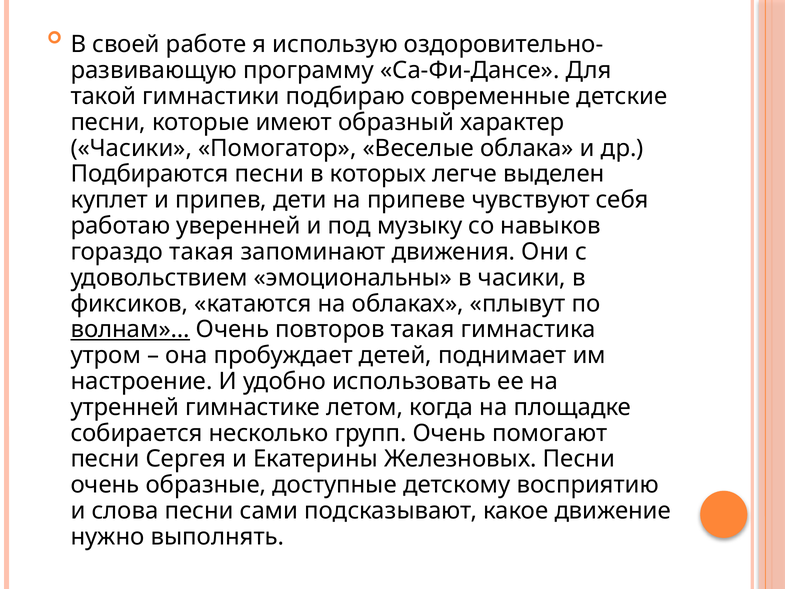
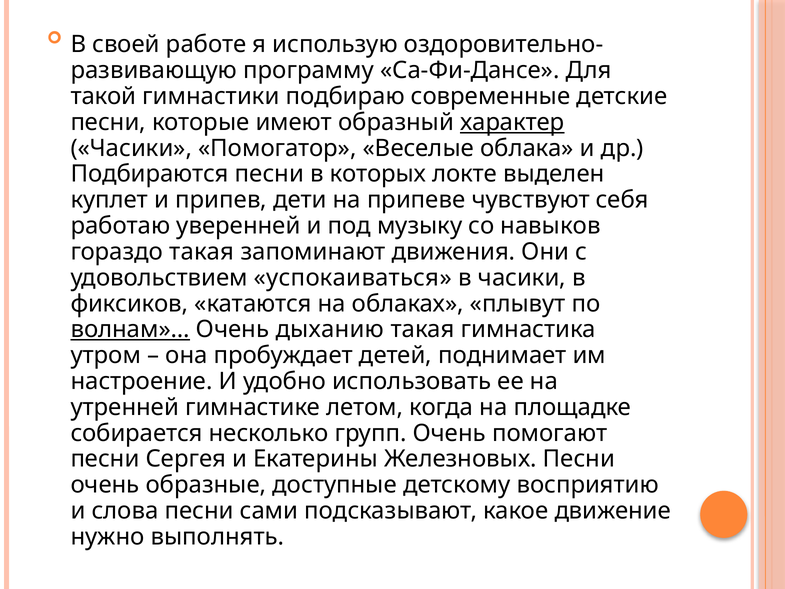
характер underline: none -> present (512, 122)
легче: легче -> локте (465, 174)
эмоциональны: эмоциональны -> успокаиваться (353, 278)
повторов: повторов -> дыханию (330, 329)
